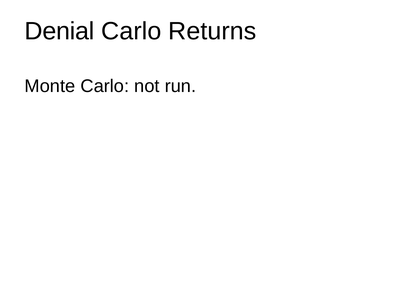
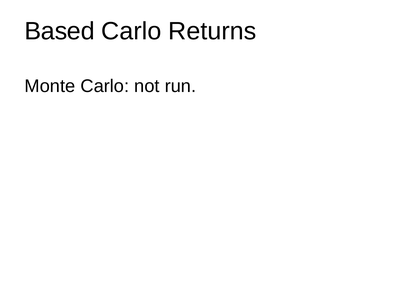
Denial: Denial -> Based (60, 31)
